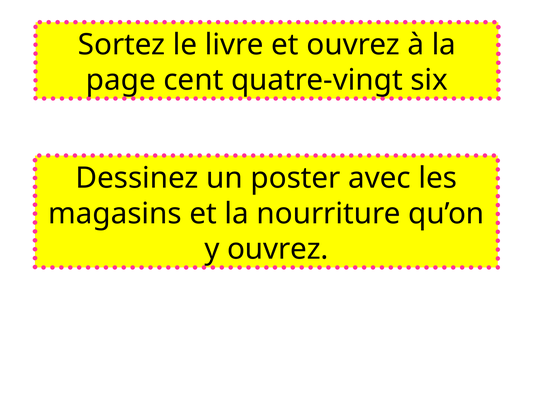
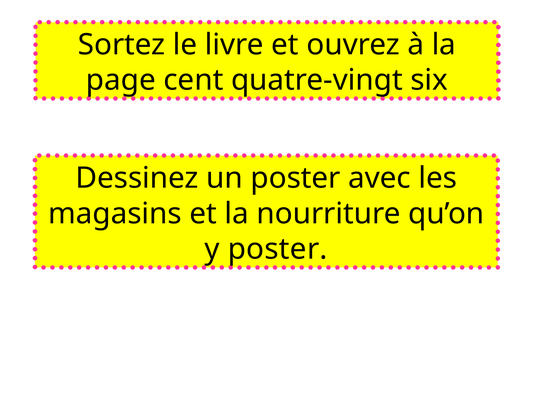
y ouvrez: ouvrez -> poster (278, 249)
